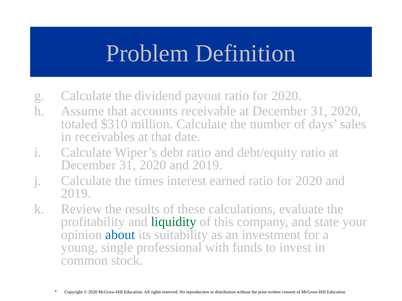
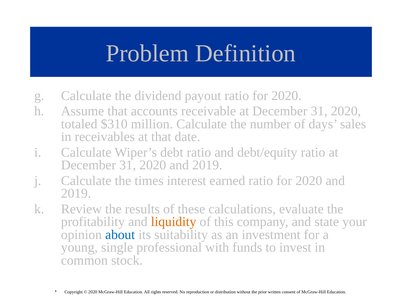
liquidity colour: green -> orange (174, 222)
